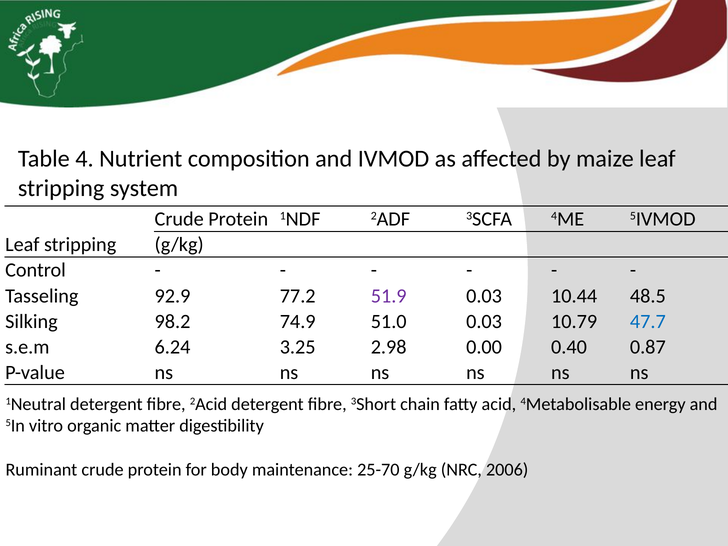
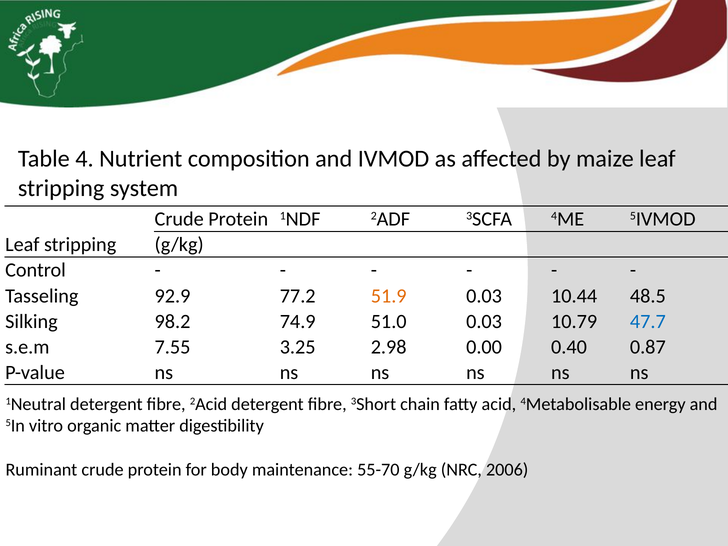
51.9 colour: purple -> orange (389, 296)
6.24: 6.24 -> 7.55 (173, 347)
25-70: 25-70 -> 55-70 (378, 470)
